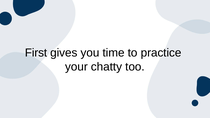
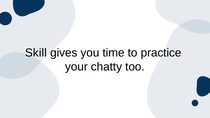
First: First -> Skill (36, 53)
